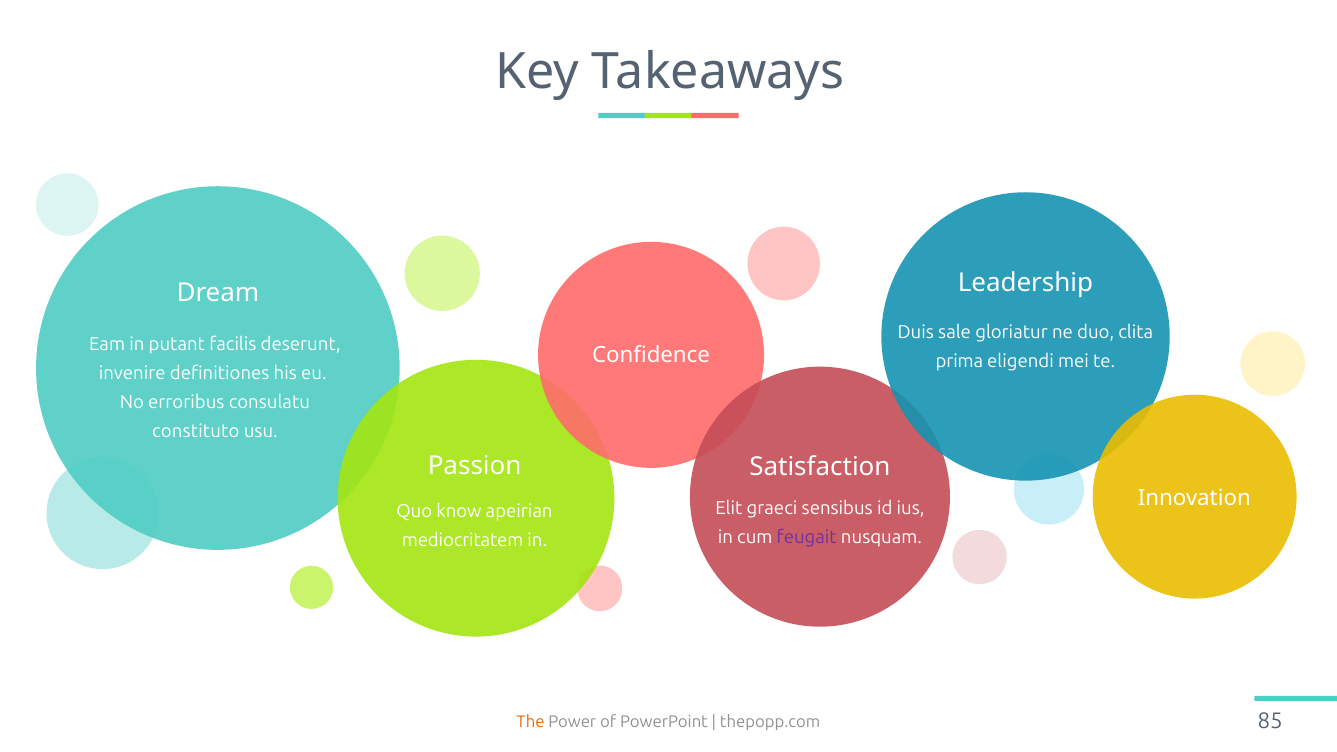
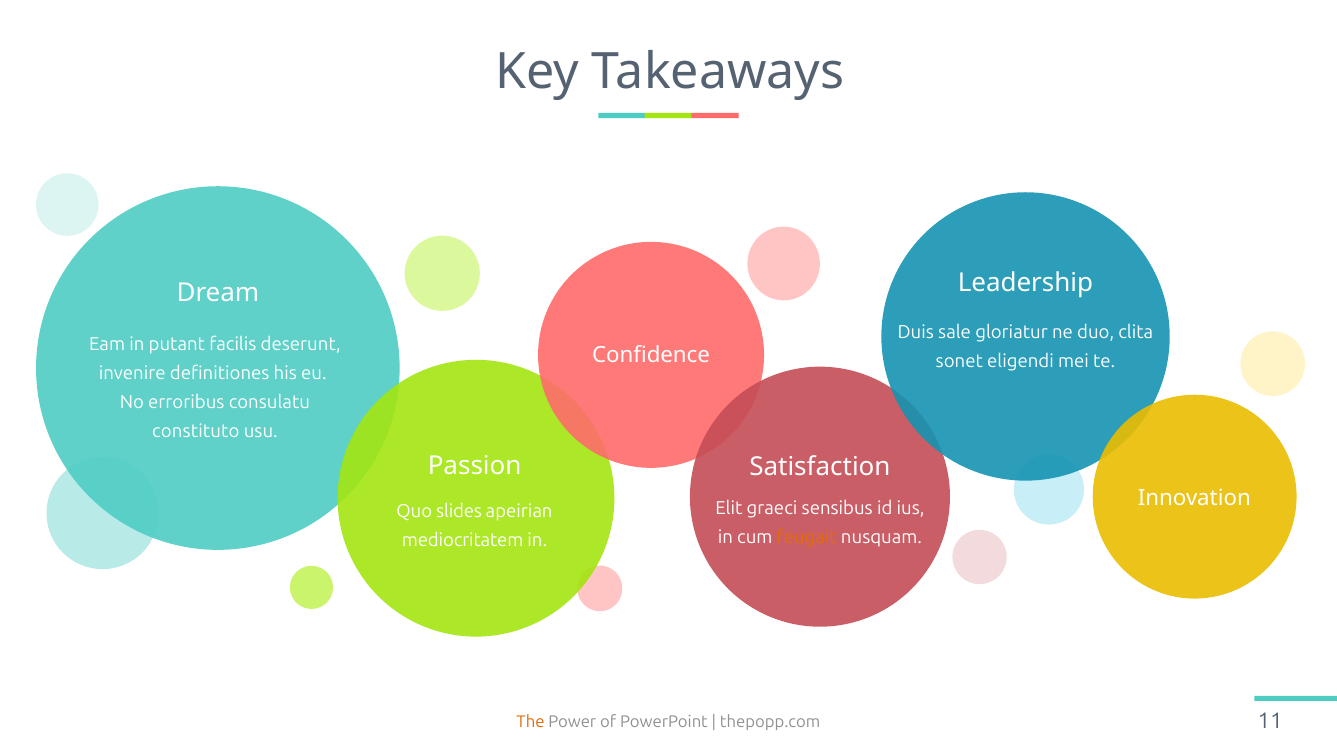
prima: prima -> sonet (959, 361)
know: know -> slides (459, 511)
feugait colour: purple -> orange (807, 538)
85: 85 -> 11 (1270, 721)
